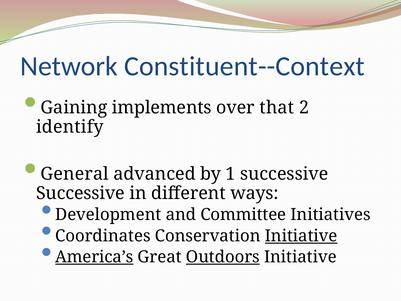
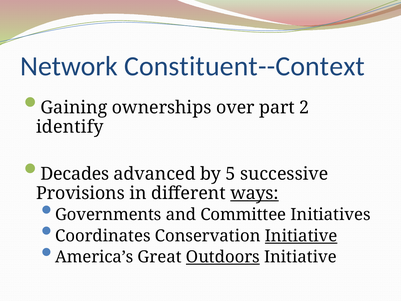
implements: implements -> ownerships (162, 107)
that: that -> part (277, 107)
General: General -> Decades (75, 174)
1: 1 -> 5 (231, 174)
Successive: Successive -> Provisions (80, 193)
ways underline: none -> present (255, 193)
Development: Development -> Governments (108, 215)
America’s underline: present -> none (94, 257)
